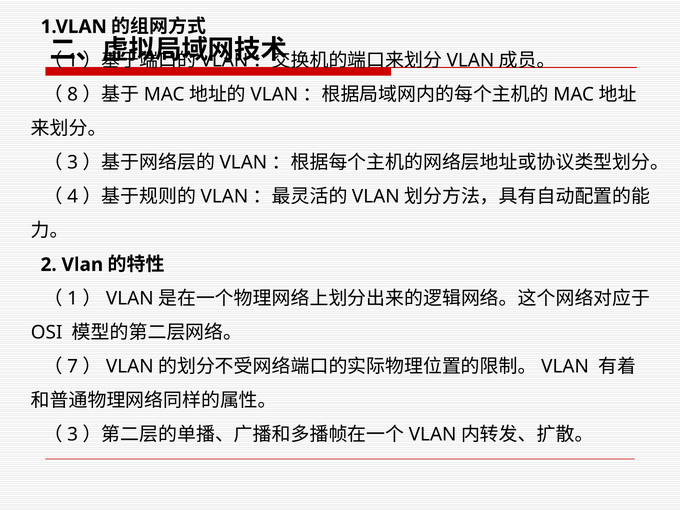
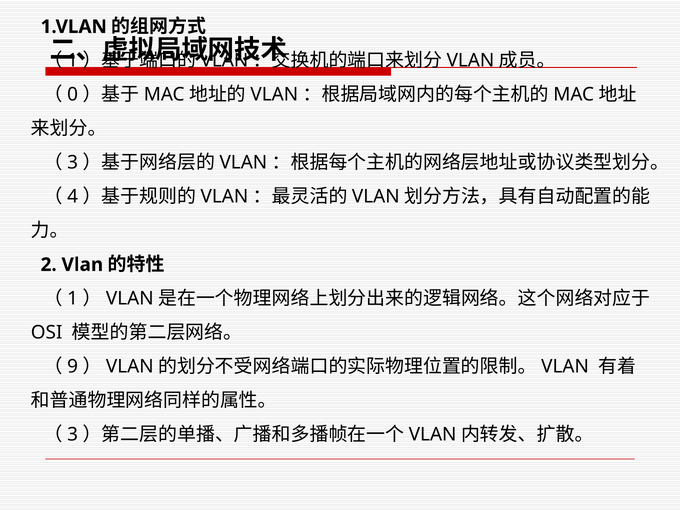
8: 8 -> 0 (73, 95)
7: 7 -> 9 (73, 367)
